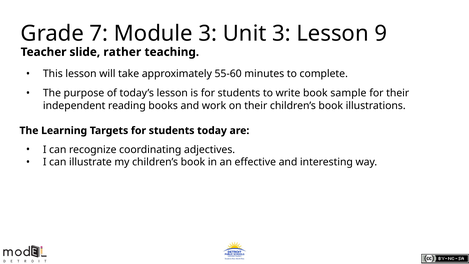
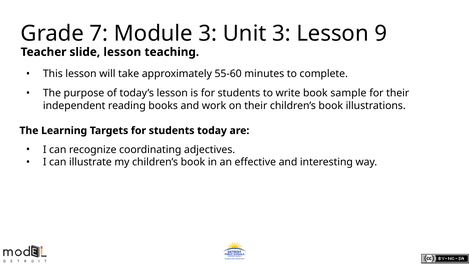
slide rather: rather -> lesson (122, 52)
